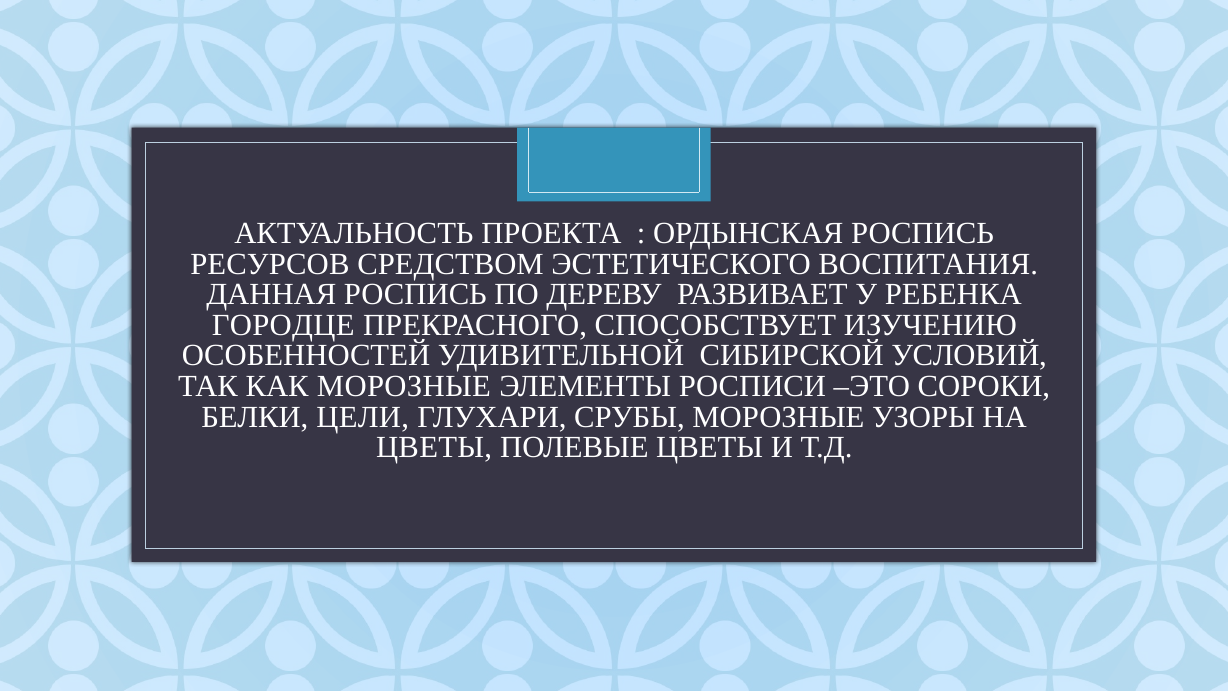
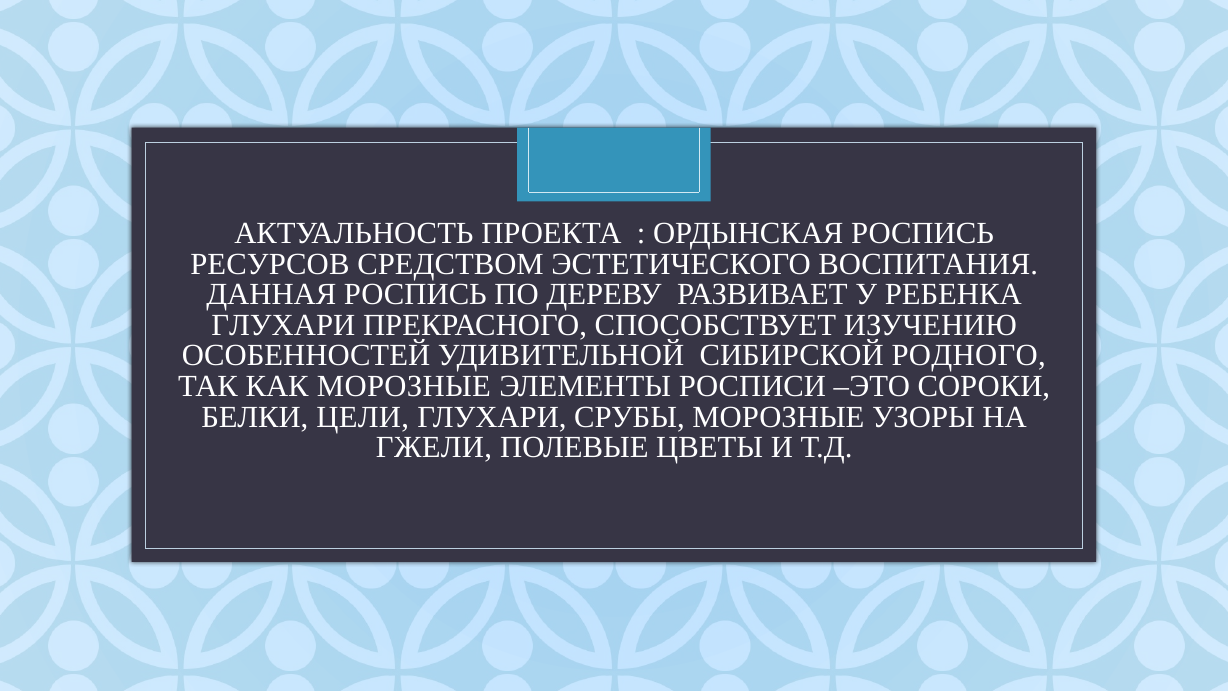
ГОРОДЦЕ: ГОРОДЦЕ -> ГЛУХАРИ (283, 325)
УСЛОВИЙ: УСЛОВИЙ -> РОДНОГО (969, 356)
ЦВЕТЫ: ЦВЕТЫ -> ГЖЕЛИ (434, 447)
